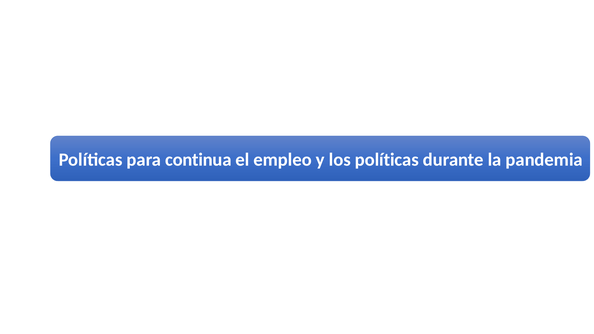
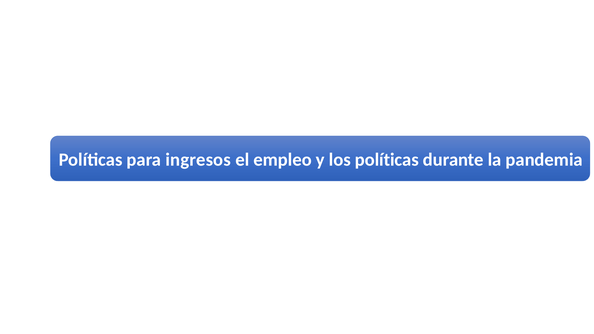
continua: continua -> ingresos (198, 160)
